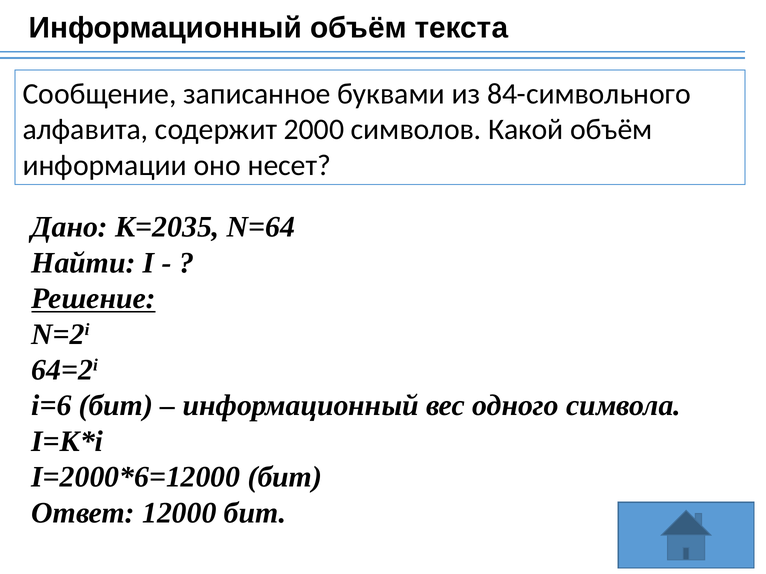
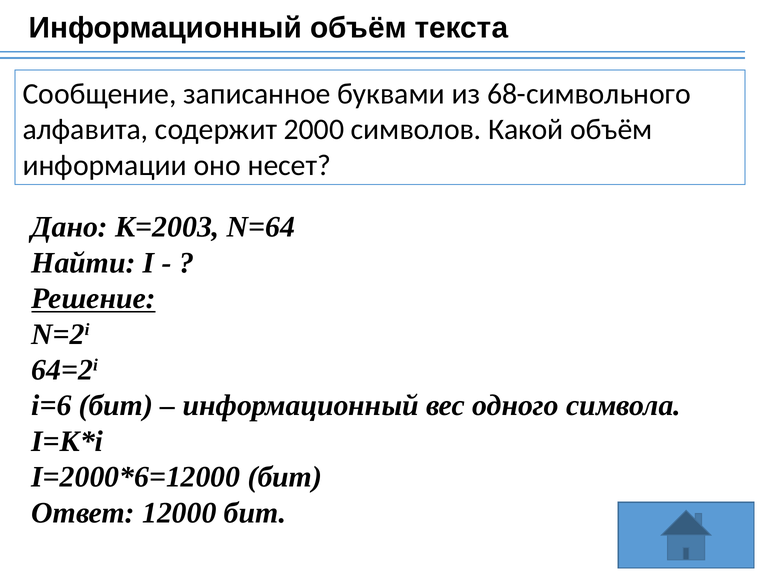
84-символьного: 84-символьного -> 68-символьного (589, 94)
К=2035: К=2035 -> К=2003 (167, 227)
